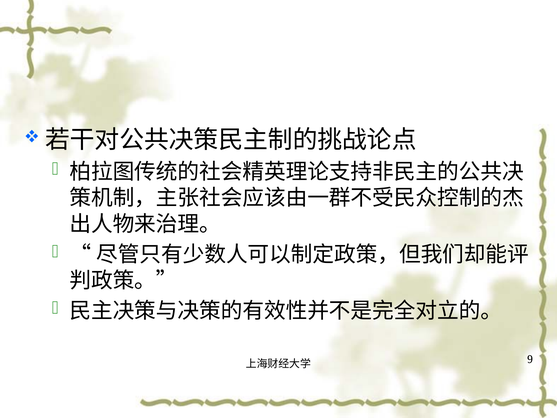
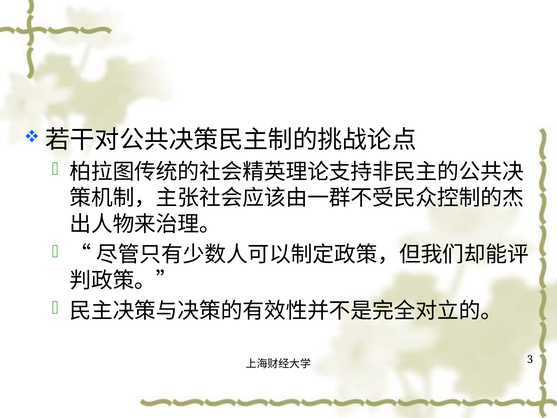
9: 9 -> 3 (530, 359)
